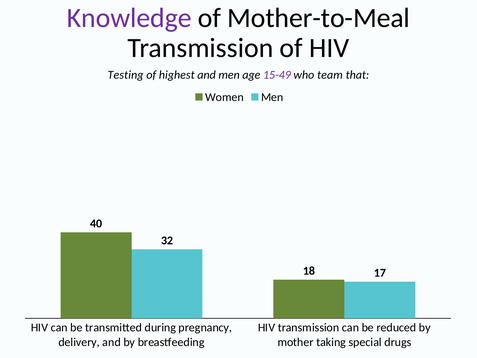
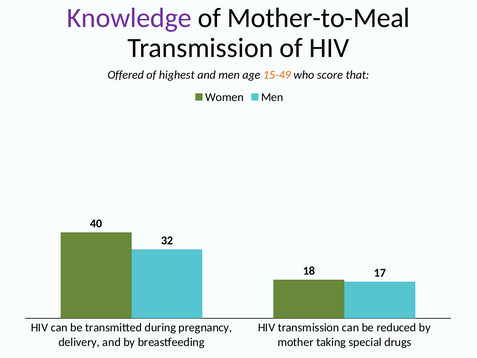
Testing: Testing -> Offered (126, 75)
15-49 colour: purple -> orange (277, 75)
team: team -> score (330, 75)
